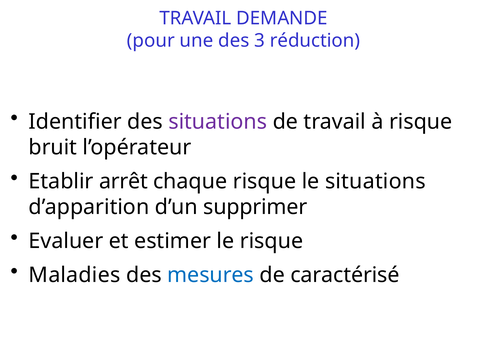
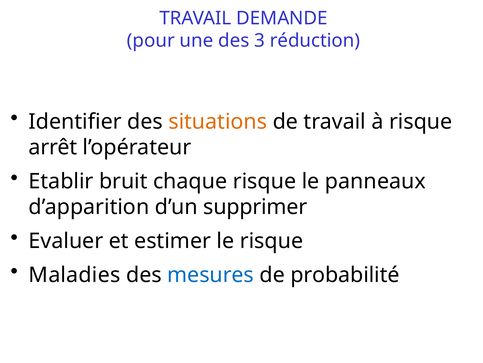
situations colour: purple -> orange (218, 121)
bruit: bruit -> arrêt (53, 147)
arrêt: arrêt -> bruit (123, 181)
le situations: situations -> panneaux (375, 181)
caractérisé: caractérisé -> probabilité (345, 274)
